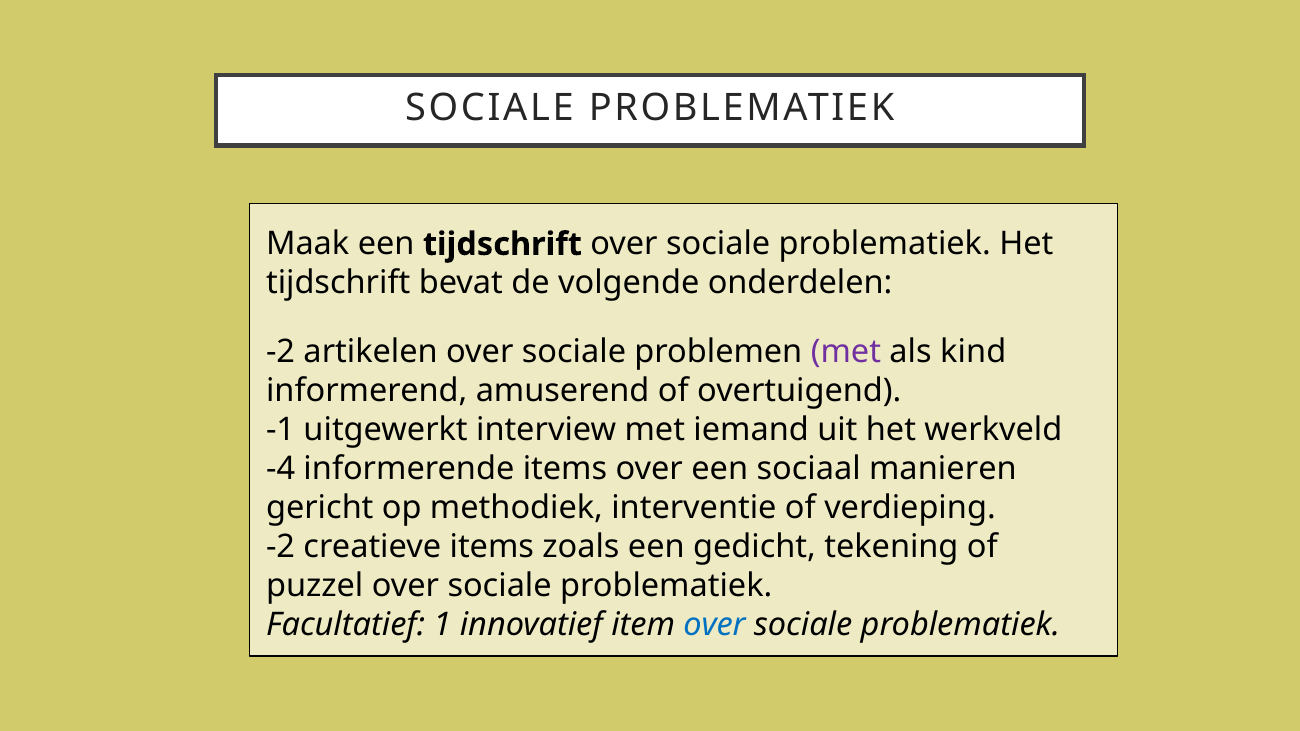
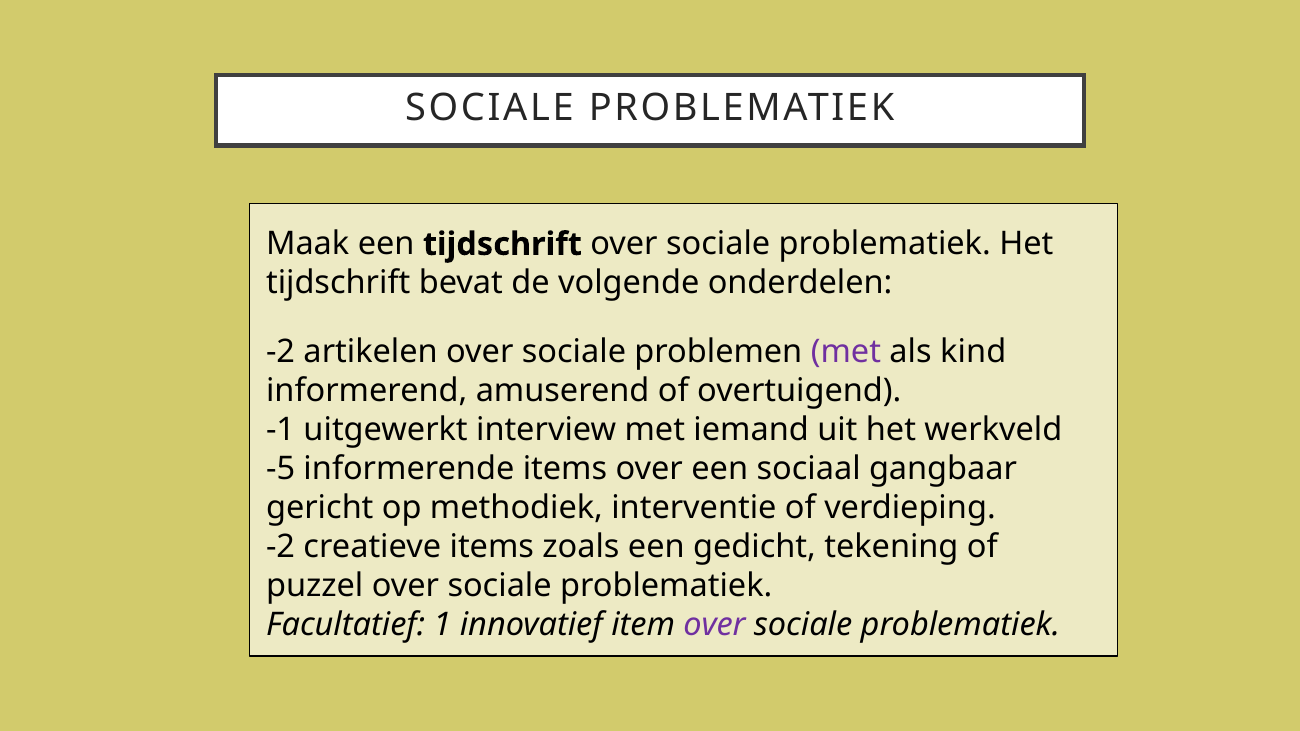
-4: -4 -> -5 (281, 469)
manieren: manieren -> gangbaar (943, 469)
over colour: blue -> purple (714, 625)
